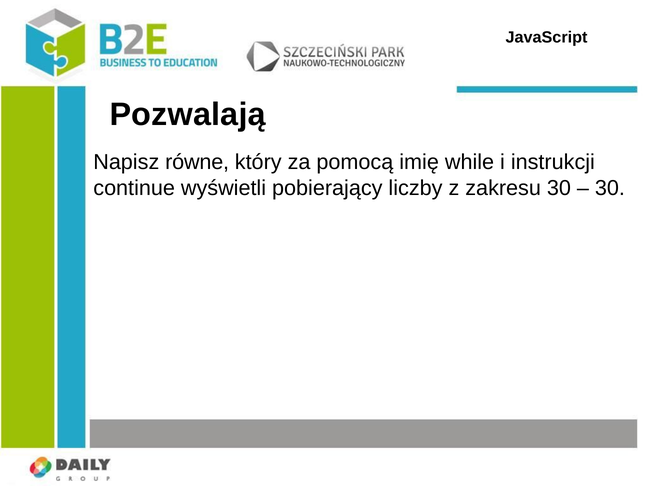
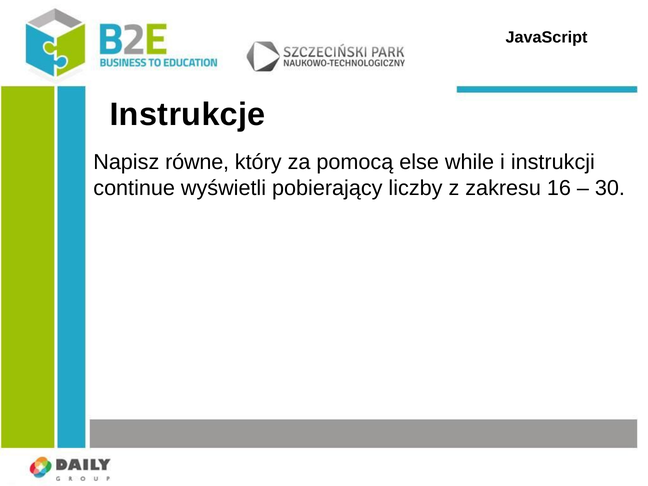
Pozwalają: Pozwalają -> Instrukcje (188, 115)
imię: imię -> else (419, 162)
zakresu 30: 30 -> 16 (559, 188)
